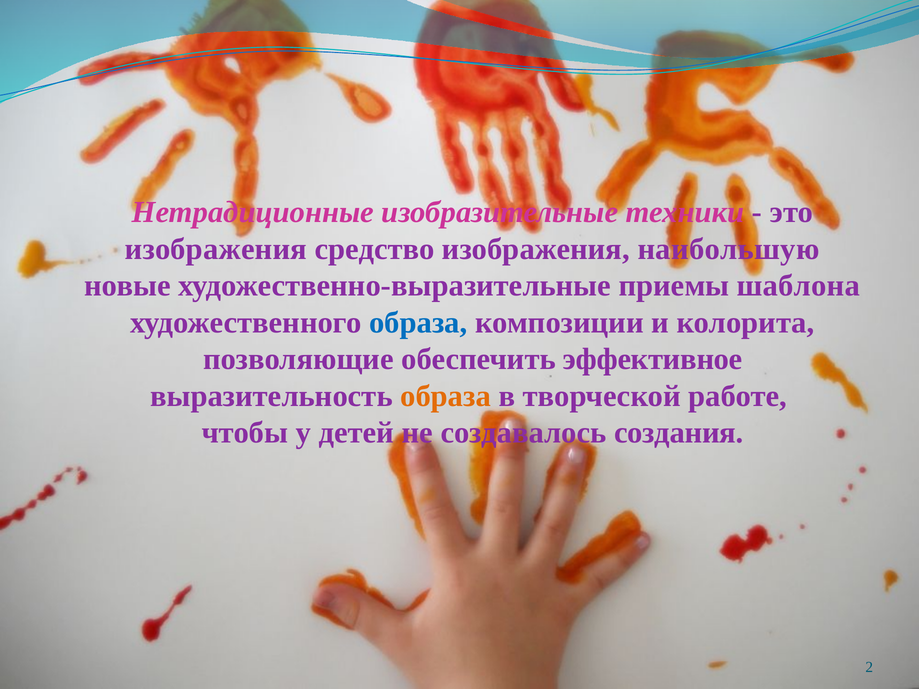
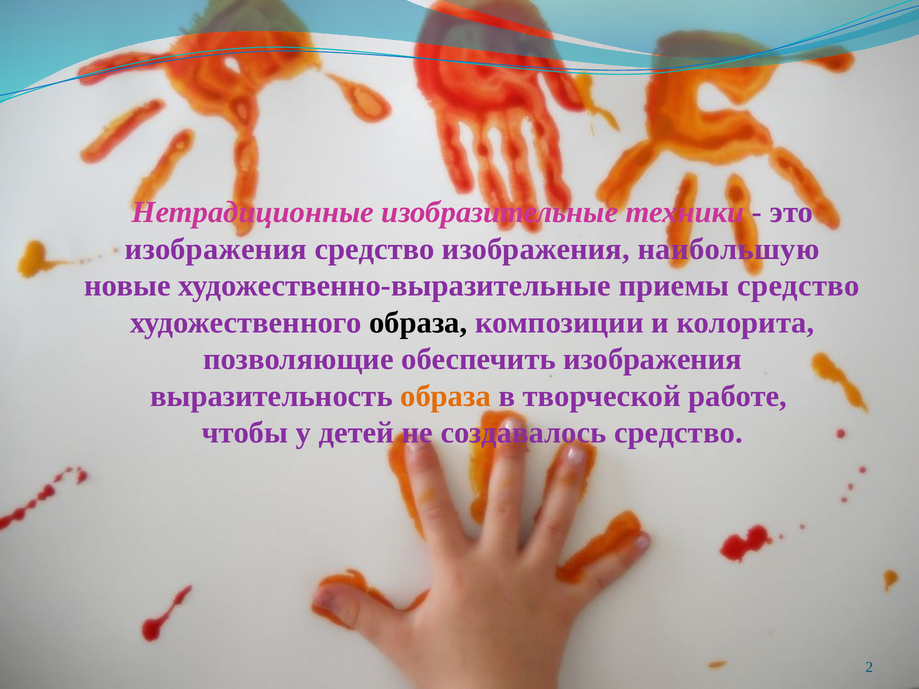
приемы шаблона: шаблона -> средство (798, 286)
образа colour: blue -> black (418, 323)
обеспечить эффективное: эффективное -> изображения (653, 359)
создавалось создания: создания -> средство (679, 433)
